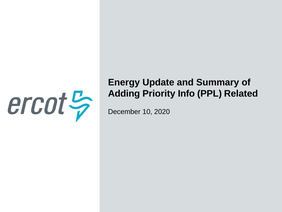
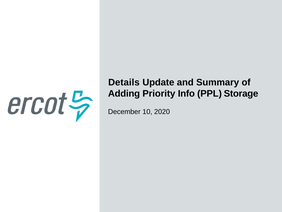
Energy: Energy -> Details (124, 82)
Related: Related -> Storage (241, 93)
